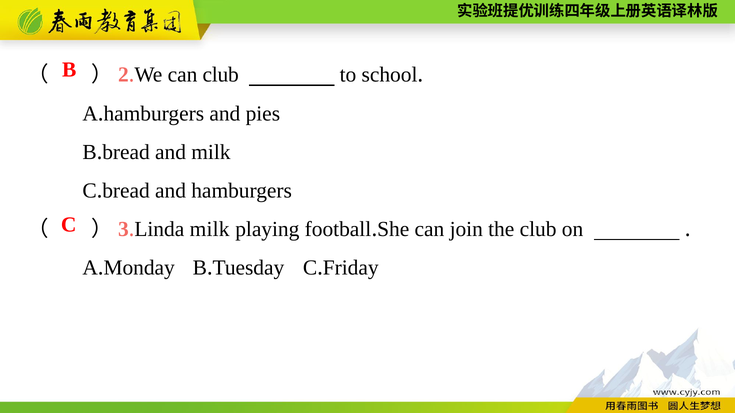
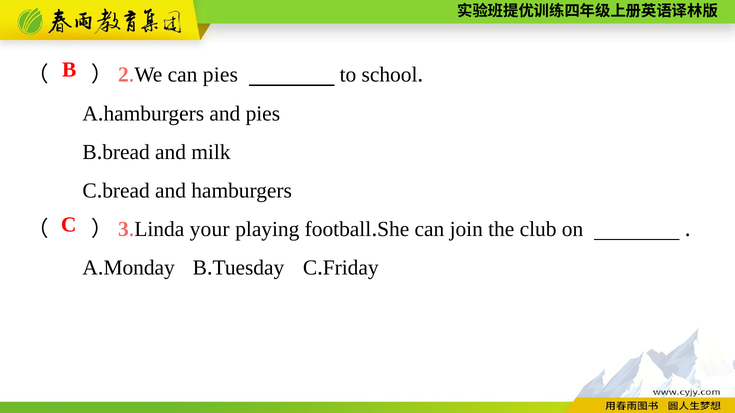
can club: club -> pies (220, 75)
milk: milk -> your (210, 229)
